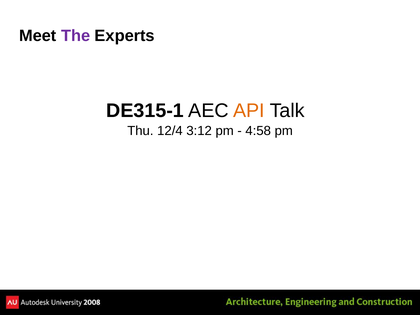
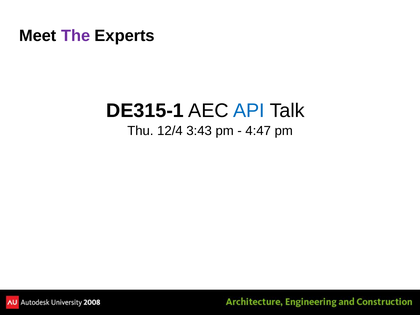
API colour: orange -> blue (249, 111)
3:12: 3:12 -> 3:43 (199, 131)
4:58: 4:58 -> 4:47 (258, 131)
